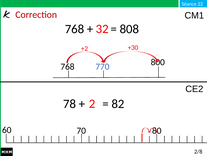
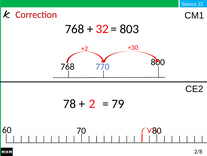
808: 808 -> 803 (129, 29)
82: 82 -> 79 (118, 103)
